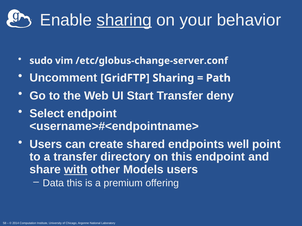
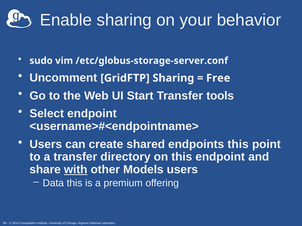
sharing underline: present -> none (124, 20)
/etc/globus-change-server.conf: /etc/globus-change-server.conf -> /etc/globus-storage-server.conf (152, 61)
Path: Path -> Free (218, 78)
deny: deny -> tools (220, 96)
endpoints well: well -> this (238, 145)
